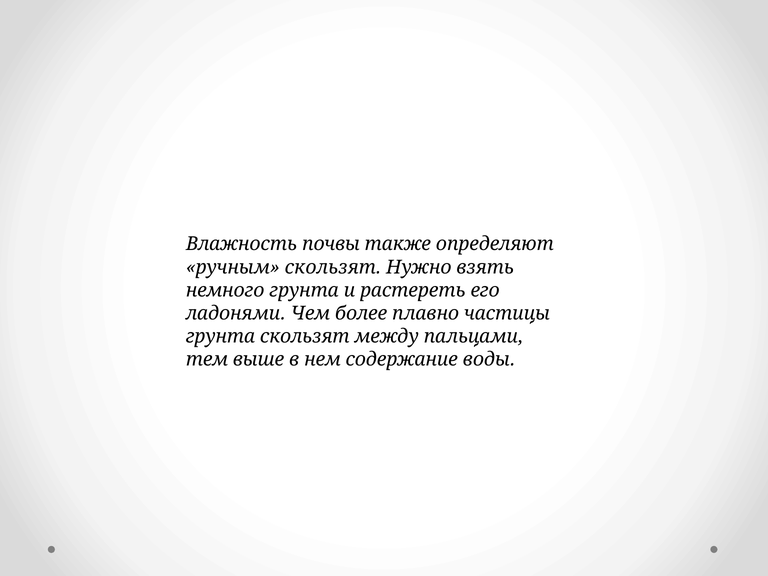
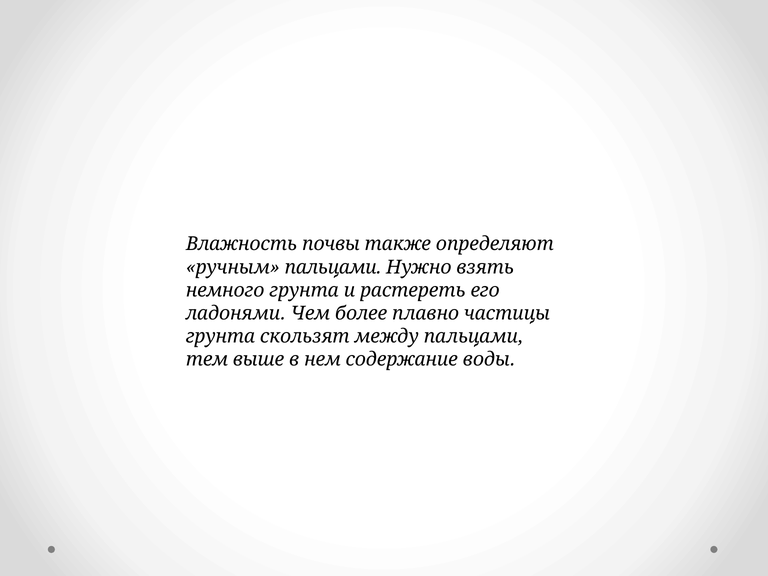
ручным скользят: скользят -> пальцами (333, 267)
